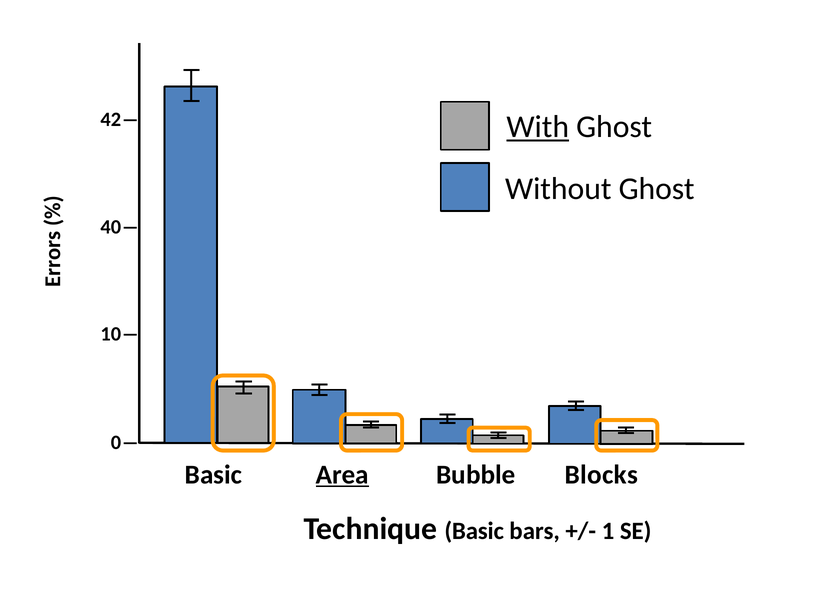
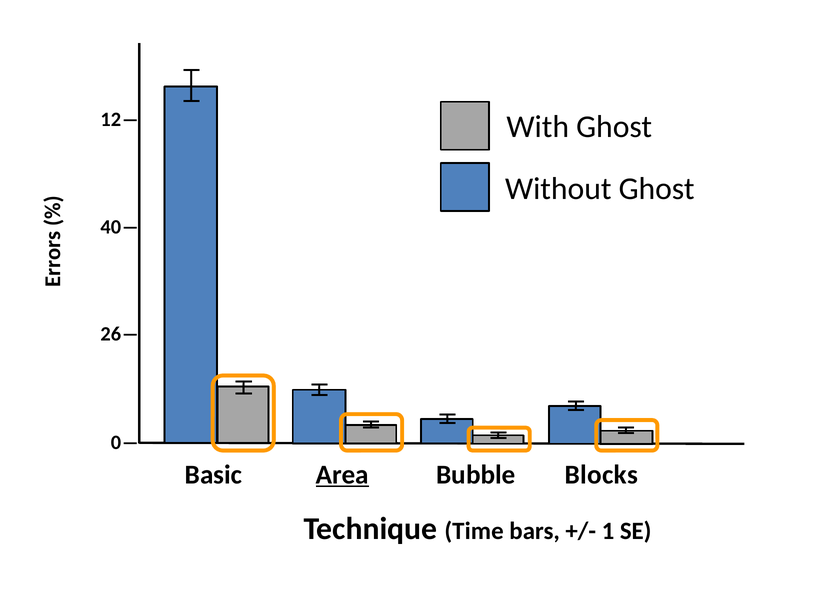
42―: 42― -> 12― (120, 120)
With underline: present -> none (538, 127)
10―: 10― -> 26― (120, 334)
Technique Basic: Basic -> Time (474, 531)
